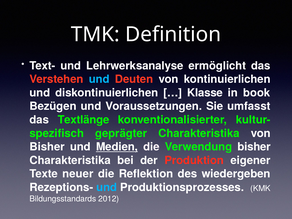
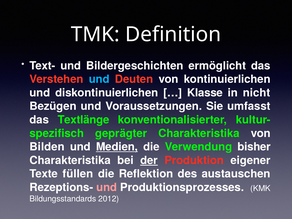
Lehrwerksanalyse: Lehrwerksanalyse -> Bildergeschichten (135, 66)
book: book -> nicht (257, 93)
Bisher: Bisher -> Bilden (47, 147)
der underline: none -> present (149, 160)
neuer: neuer -> füllen (78, 174)
wiedergeben: wiedergeben -> austauschen (236, 174)
und colour: light blue -> pink (107, 187)
